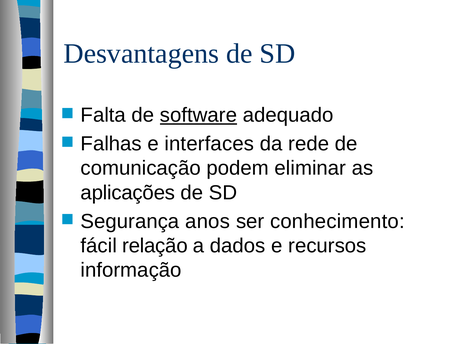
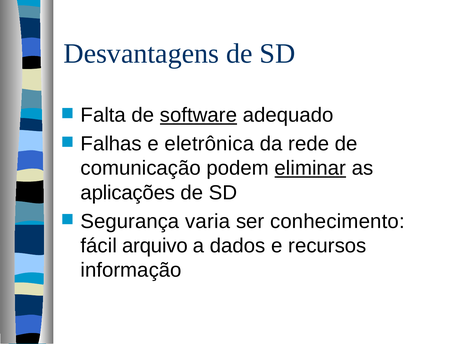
interfaces: interfaces -> eletrônica (209, 144)
eliminar underline: none -> present (310, 168)
anos: anos -> varia (208, 221)
relação: relação -> arquivo (155, 246)
